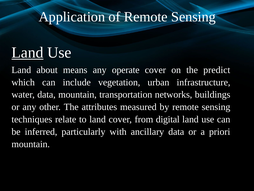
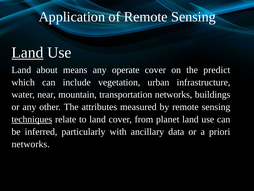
water data: data -> near (47, 94)
techniques underline: none -> present (32, 119)
digital: digital -> planet (168, 119)
mountain: mountain -> networks (31, 144)
